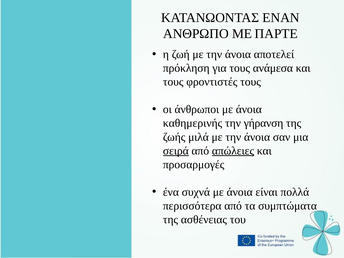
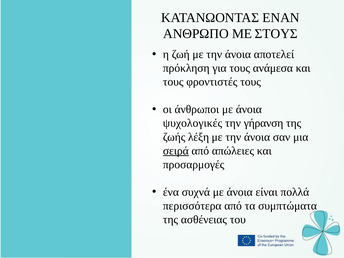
ΠΑΡΤΕ: ΠΑΡΤΕ -> ΣΤΟΥΣ (276, 34)
καθημερινής: καθημερινής -> ψυχολογικές (193, 123)
μιλά: μιλά -> λέξη (199, 137)
απώλειες underline: present -> none (233, 151)
